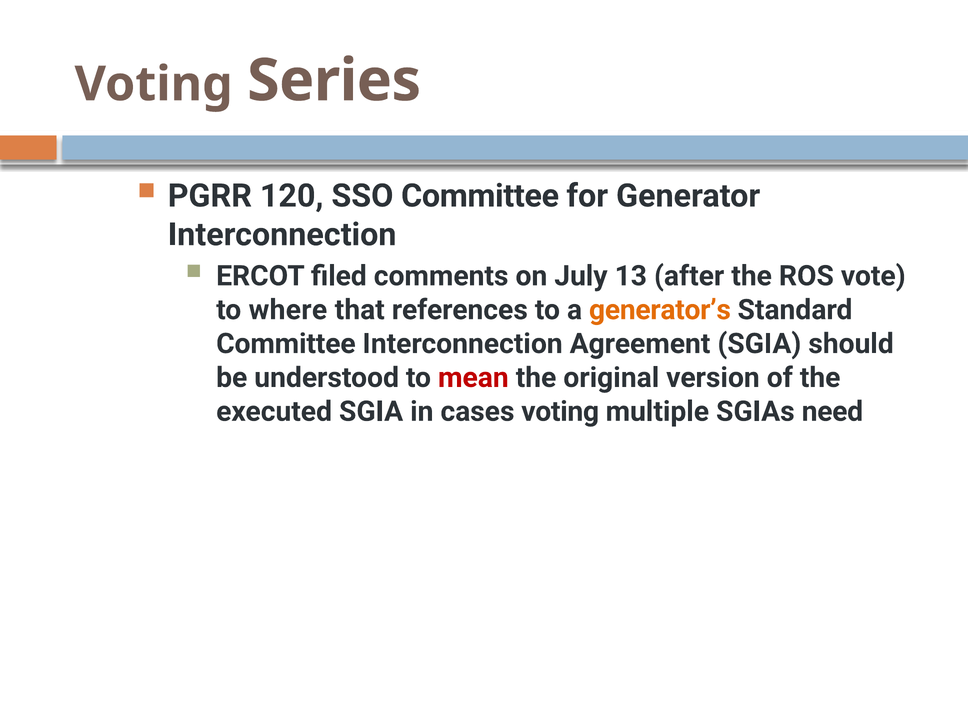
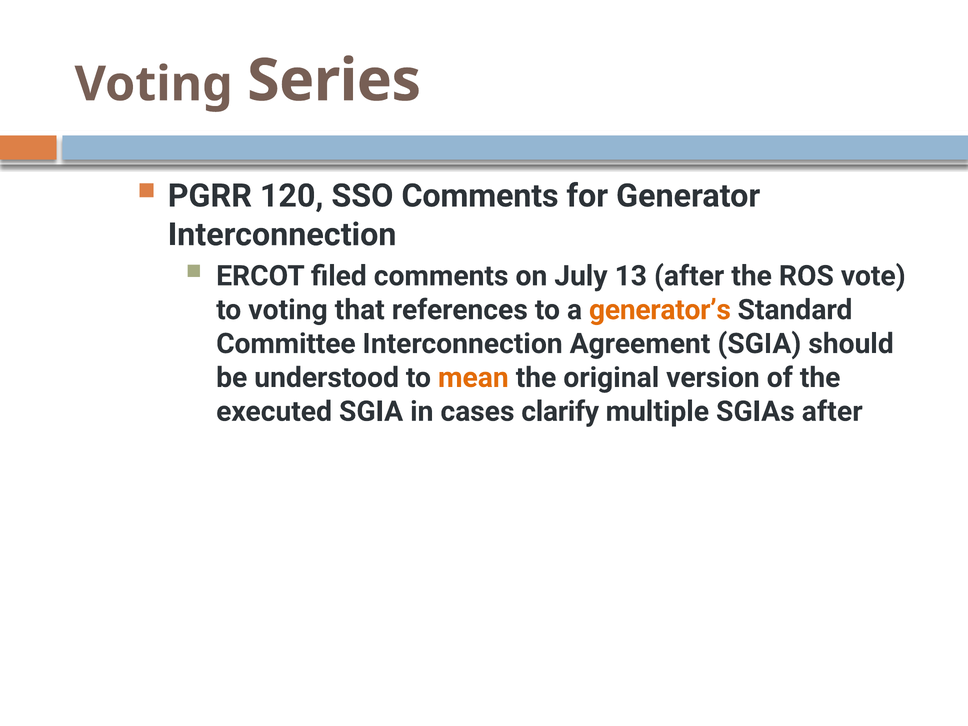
SSO Committee: Committee -> Comments (480, 196)
to where: where -> voting (288, 310)
mean colour: red -> orange (473, 378)
cases voting: voting -> clarify (560, 411)
SGIAs need: need -> after (832, 411)
